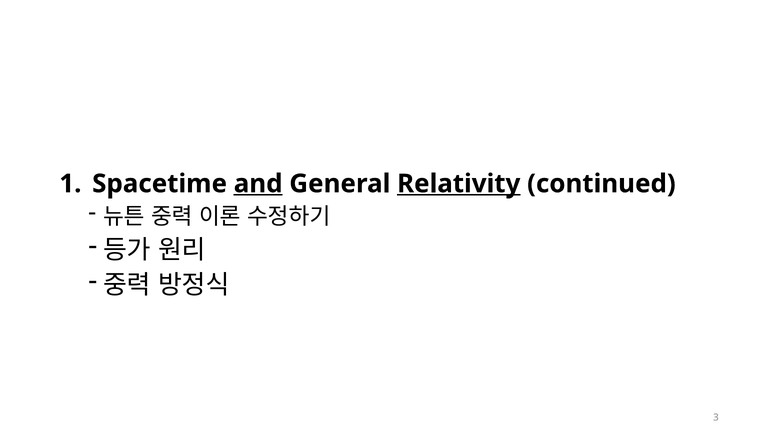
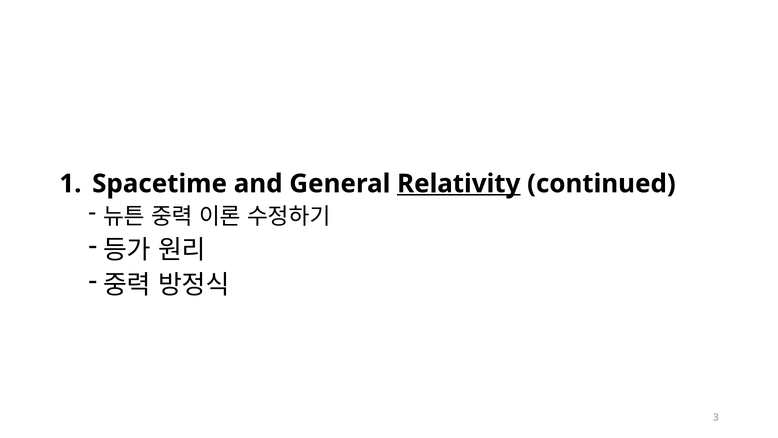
and underline: present -> none (258, 184)
